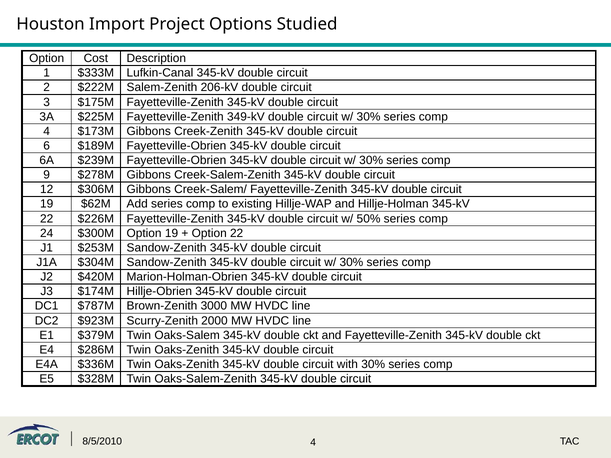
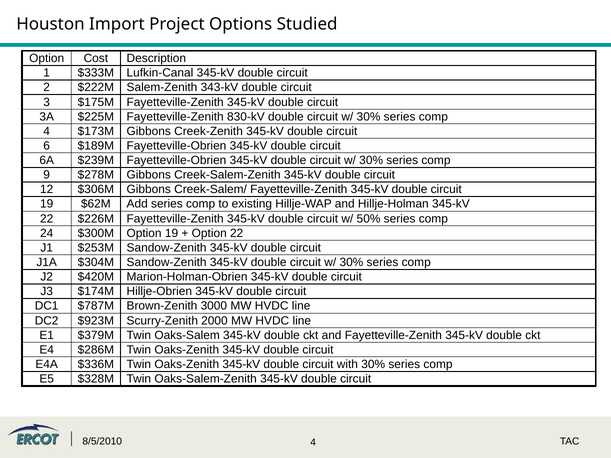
206-kV: 206-kV -> 343-kV (219, 88)
349-kV: 349-kV -> 830-kV (246, 117)
